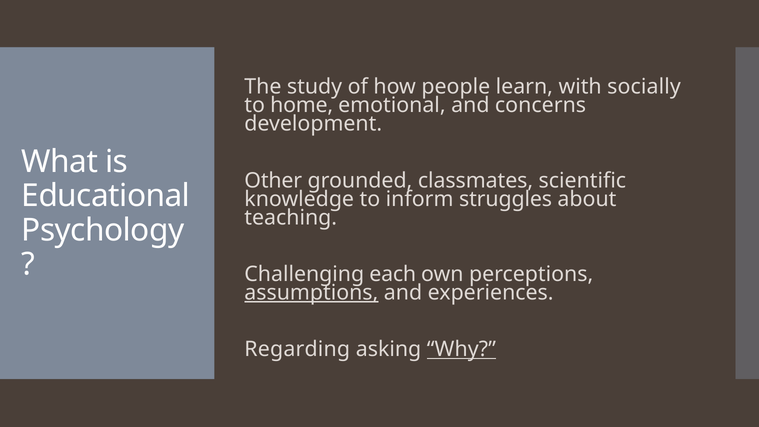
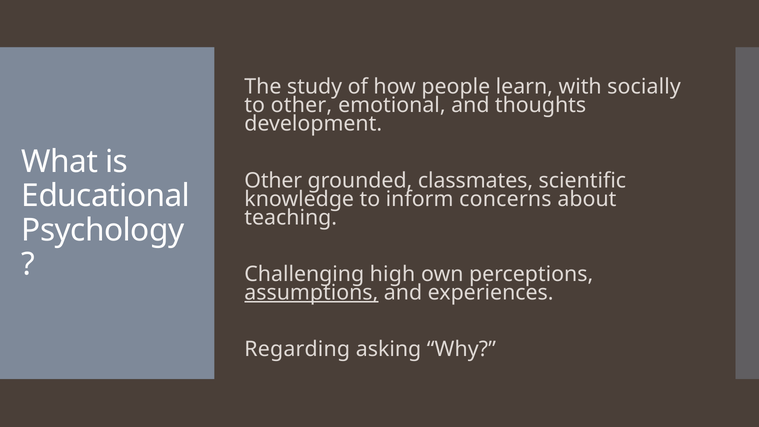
to home: home -> other (301, 105)
concerns: concerns -> thoughts (541, 105)
struggles: struggles -> concerns (505, 199)
each: each -> high (393, 274)
Why underline: present -> none (461, 349)
